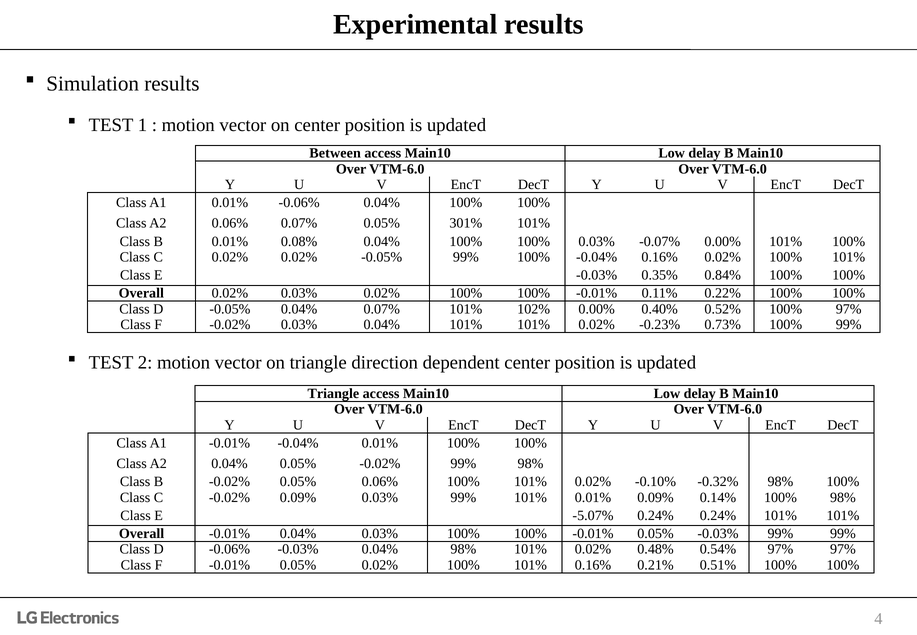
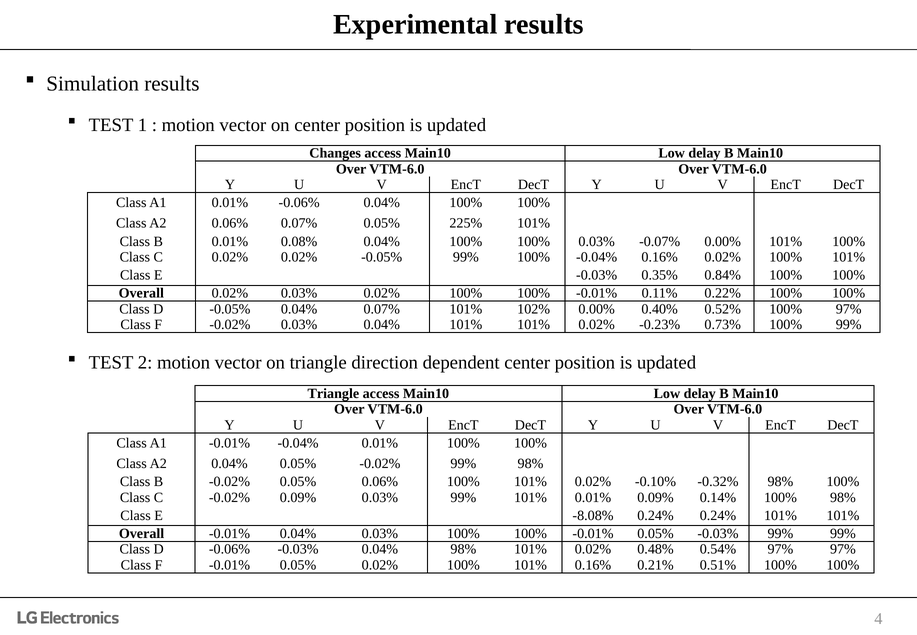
Between: Between -> Changes (335, 153)
301%: 301% -> 225% (466, 223)
-5.07%: -5.07% -> -8.08% (593, 515)
